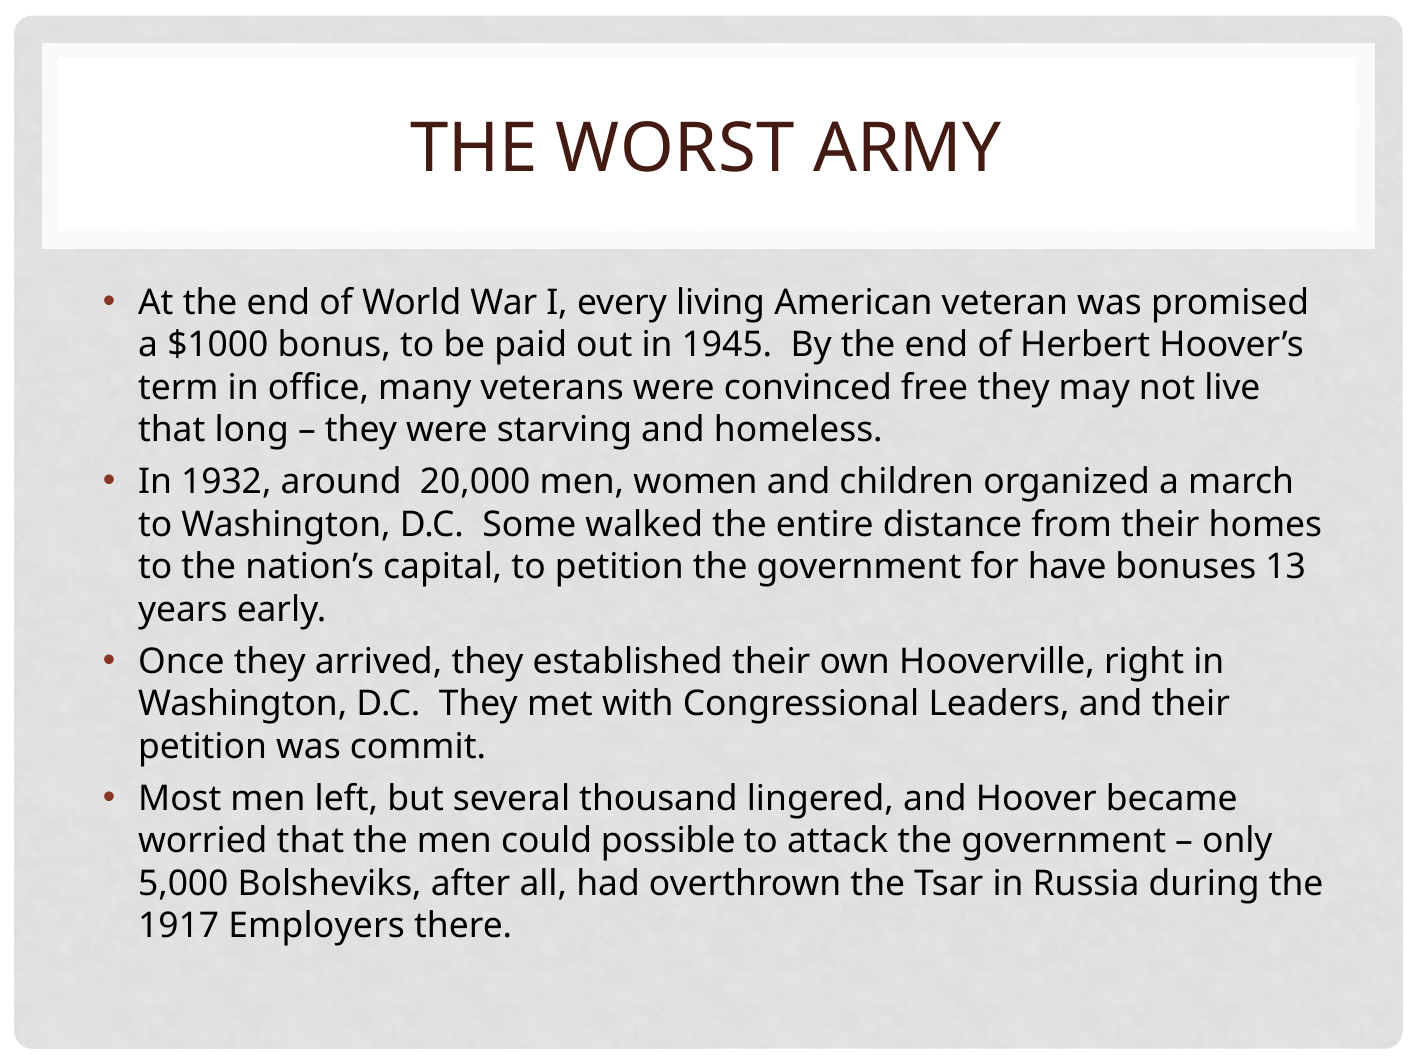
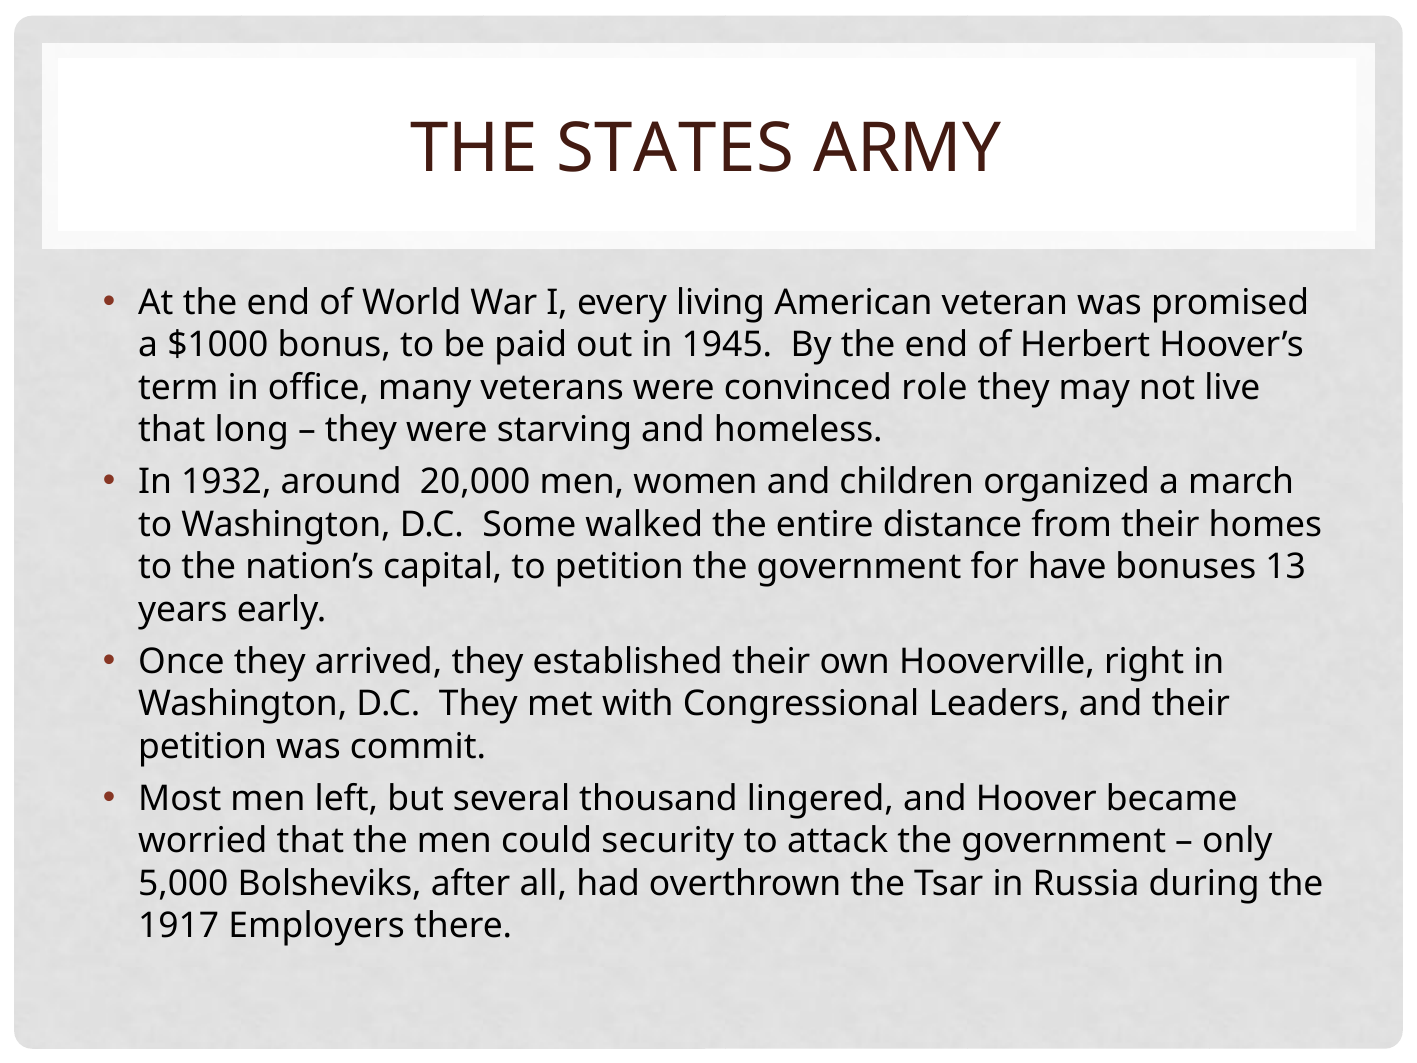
WORST: WORST -> STATES (675, 149)
free: free -> role (934, 387)
possible: possible -> security (668, 841)
